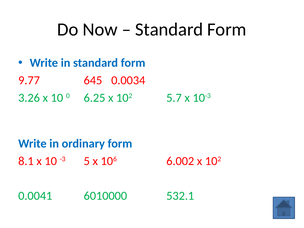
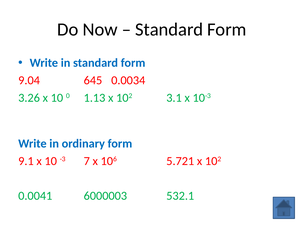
9.77: 9.77 -> 9.04 (29, 80)
6.25: 6.25 -> 1.13 (94, 98)
5.7: 5.7 -> 3.1 (174, 98)
8.1: 8.1 -> 9.1 (26, 161)
5: 5 -> 7 (87, 161)
6.002: 6.002 -> 5.721 (180, 161)
6010000: 6010000 -> 6000003 (105, 196)
